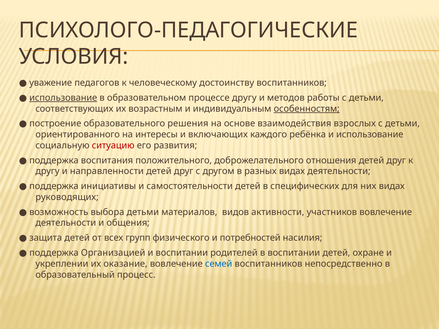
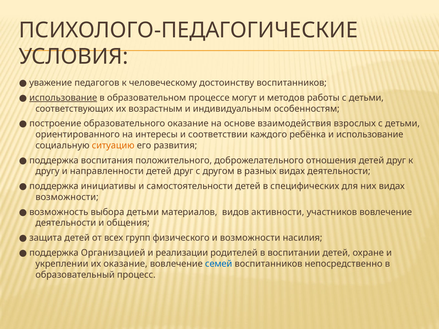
процессе другу: другу -> могут (244, 98)
особенностям underline: present -> none (307, 109)
образовательного решения: решения -> оказание (188, 124)
включающих: включающих -> соответствии (218, 135)
ситуацию colour: red -> orange (113, 146)
руководящих: руководящих -> возможности (67, 197)
и потребностей: потребностей -> возможности (250, 238)
и воспитании: воспитании -> реализации (182, 253)
